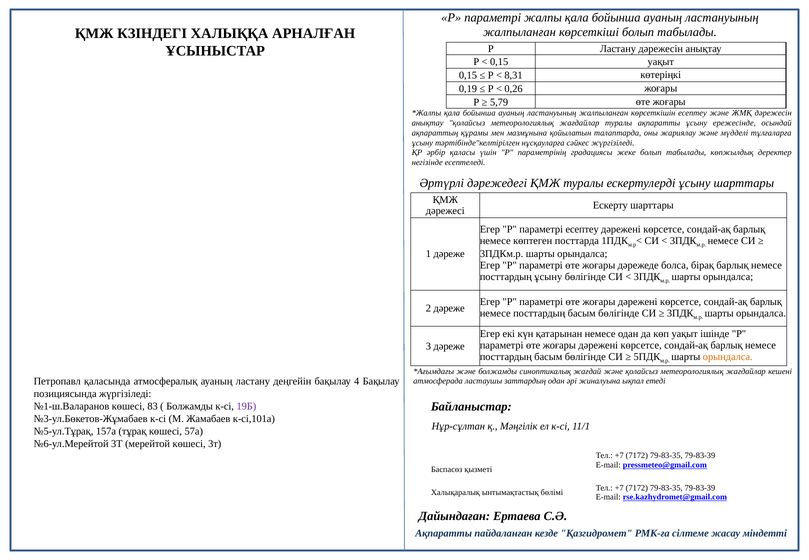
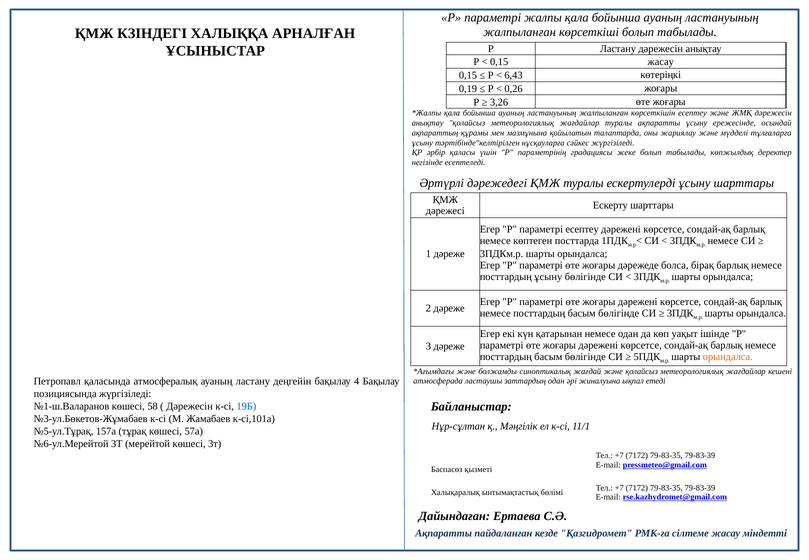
0,15 уақыт: уақыт -> жасау (661, 62)
8,31: 8,31 -> 6,43 (514, 75)
5,79: 5,79 -> 3,26 (499, 102)
83: 83 -> 58 (153, 406)
Болжамды: Болжамды -> Дәрежесін (190, 406)
19Б colour: purple -> blue (246, 406)
